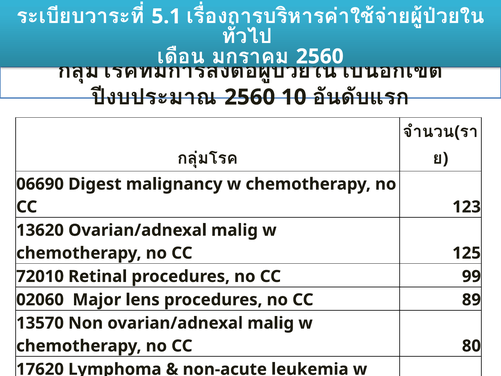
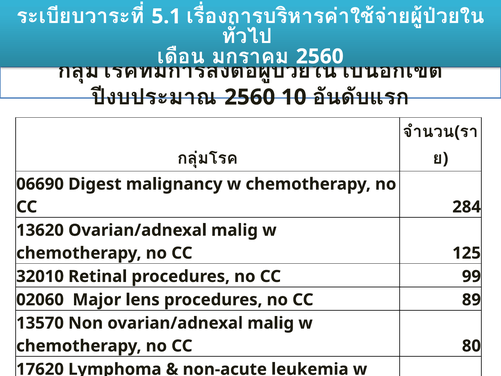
123: 123 -> 284 (467, 207)
72010: 72010 -> 32010 (40, 276)
